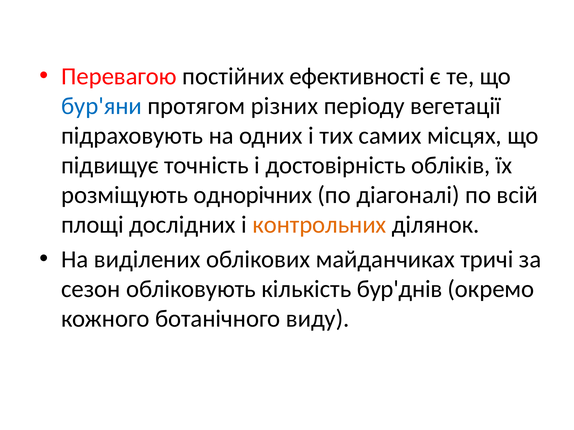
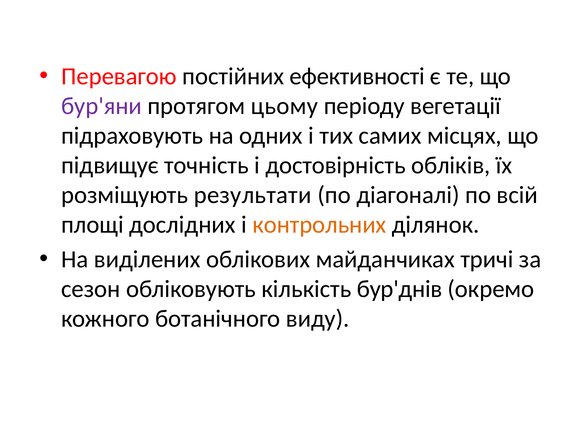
бур'яни colour: blue -> purple (102, 106)
різних: різних -> цьому (284, 106)
однорічних: однорічних -> результати (253, 195)
